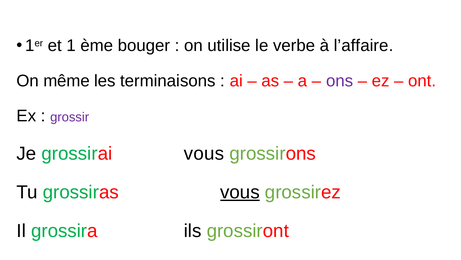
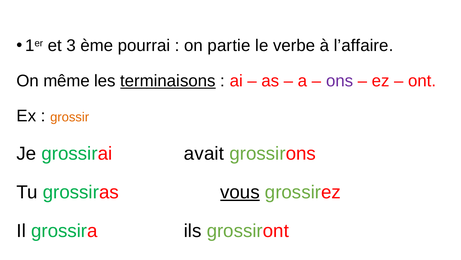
1: 1 -> 3 (71, 46)
bouger: bouger -> pourrai (144, 46)
utilise: utilise -> partie (229, 46)
terminaisons underline: none -> present (168, 81)
grossir colour: purple -> orange (70, 117)
grossirai vous: vous -> avait (204, 153)
